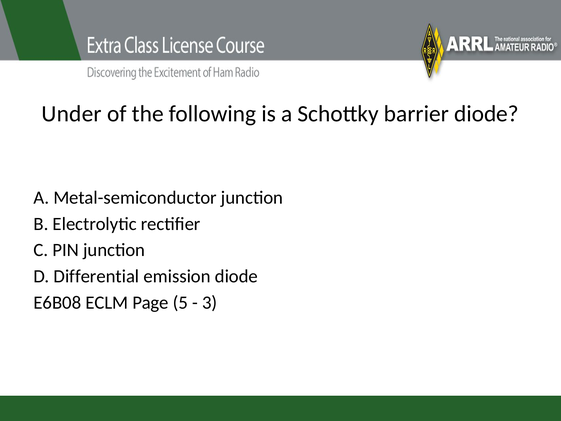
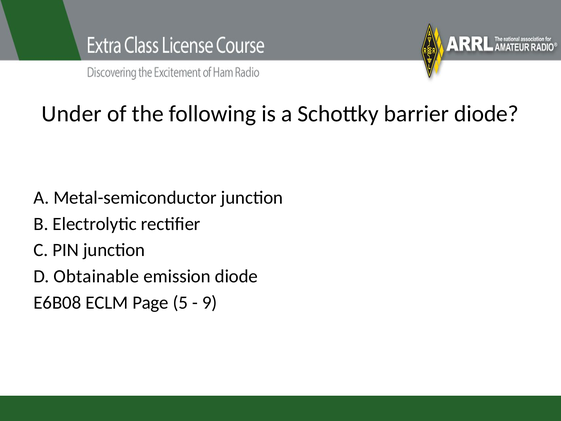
Differential: Differential -> Obtainable (96, 276)
3: 3 -> 9 (210, 302)
